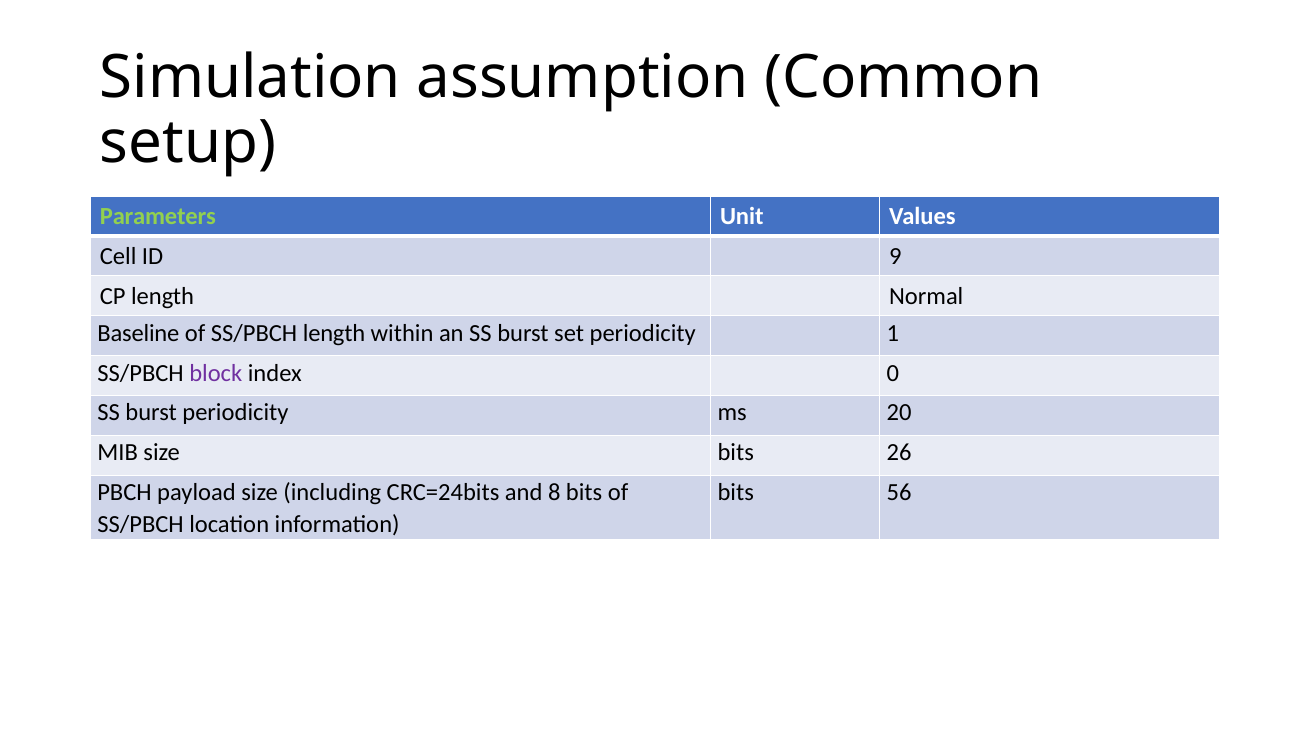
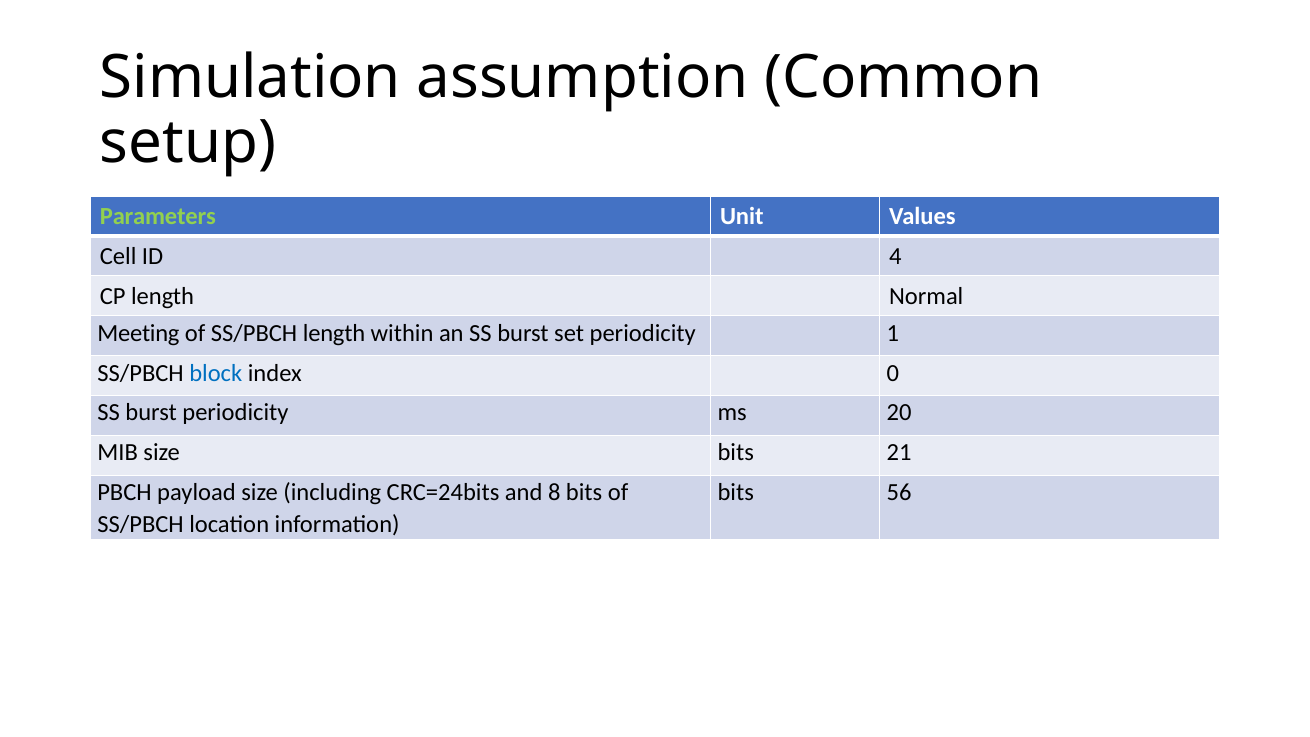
9: 9 -> 4 (895, 256)
Baseline: Baseline -> Meeting (138, 333)
block colour: purple -> blue (216, 373)
26: 26 -> 21 (899, 453)
